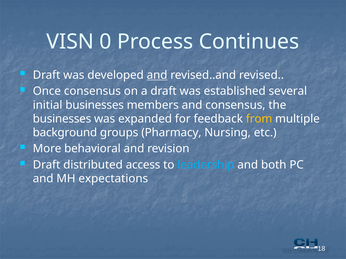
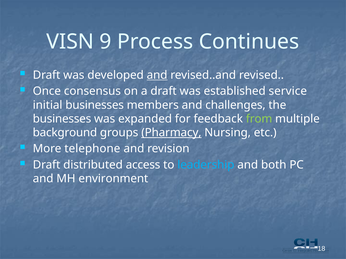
0: 0 -> 9 (106, 42)
several: several -> service (288, 91)
and consensus: consensus -> challenges (235, 105)
from colour: yellow -> light green (259, 119)
Pharmacy underline: none -> present (171, 133)
behavioral: behavioral -> telephone (92, 149)
expectations: expectations -> environment (113, 179)
